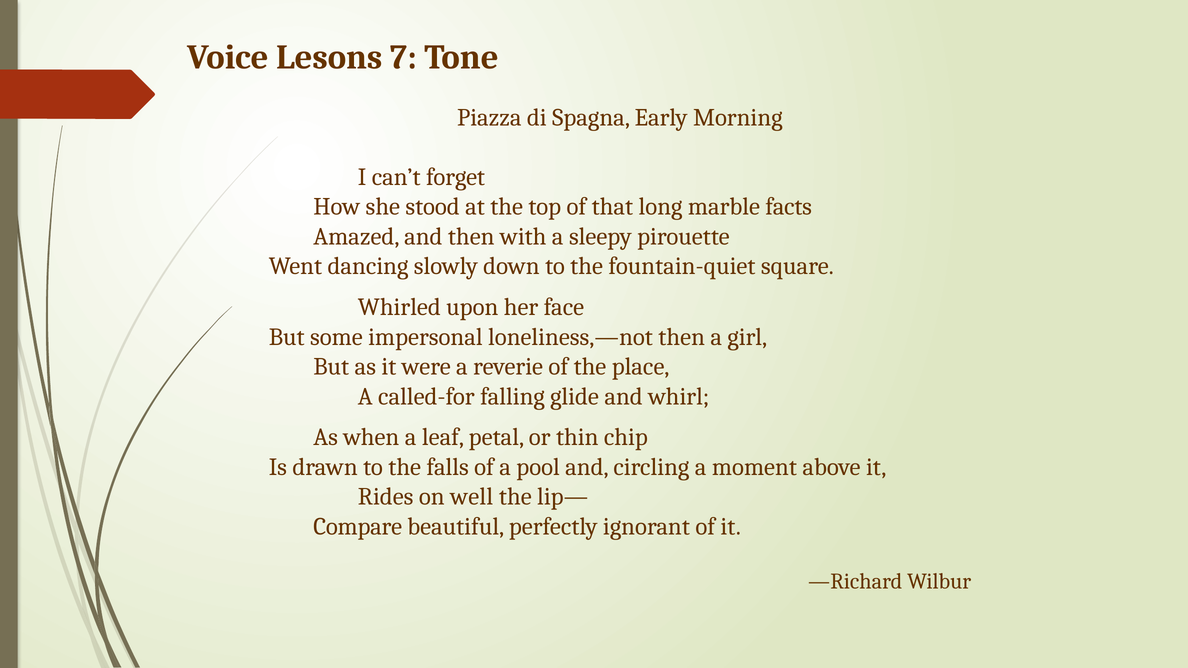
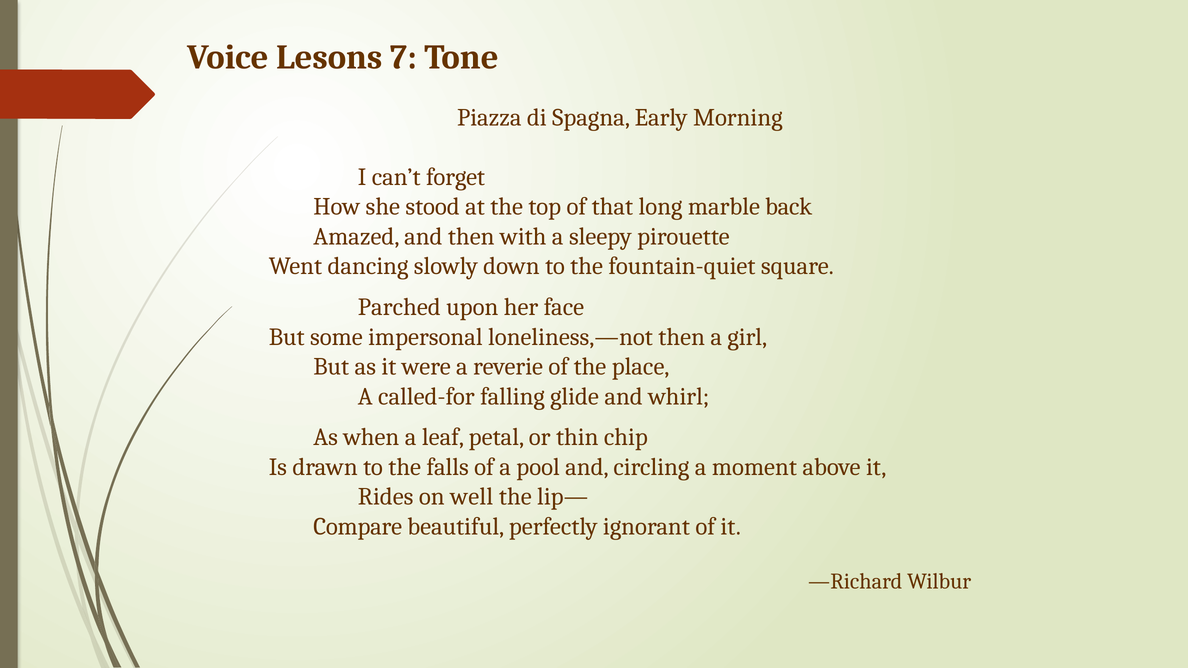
facts: facts -> back (789, 207)
Whirled: Whirled -> Parched (399, 307)
